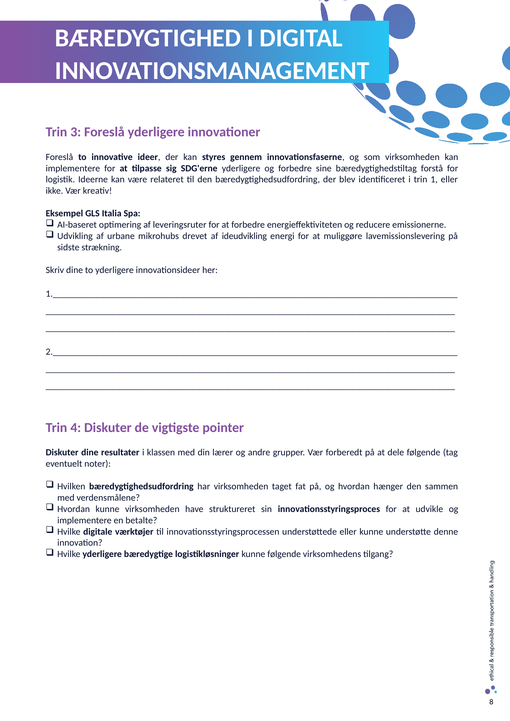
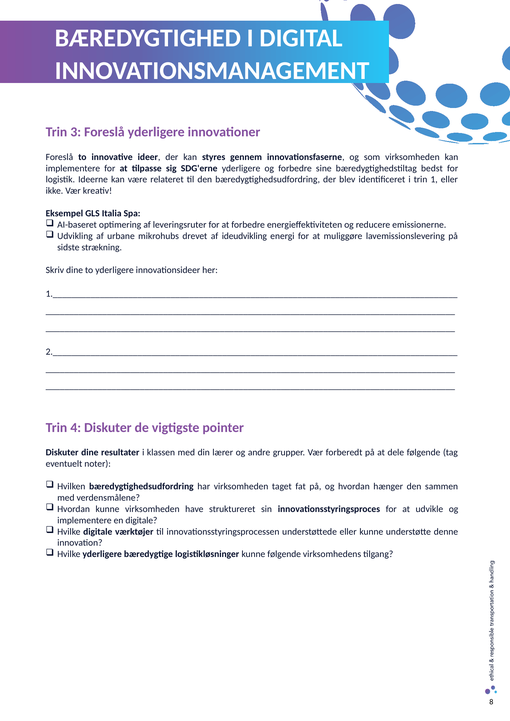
forstå: forstå -> bedst (432, 168)
en betalte: betalte -> digitale (141, 520)
